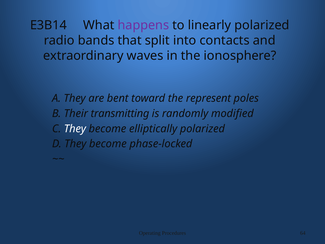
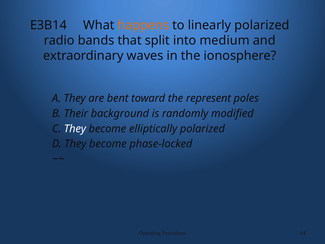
happens colour: purple -> orange (143, 25)
contacts: contacts -> medium (225, 40)
transmitting: transmitting -> background (120, 113)
